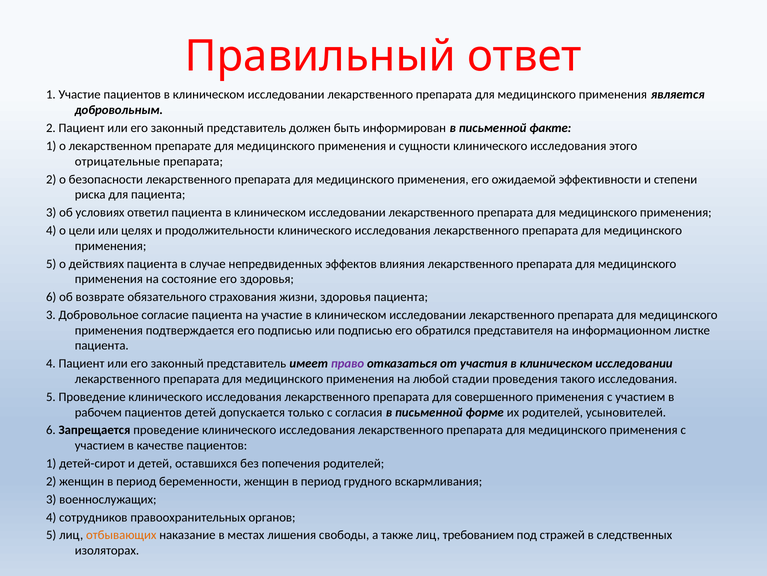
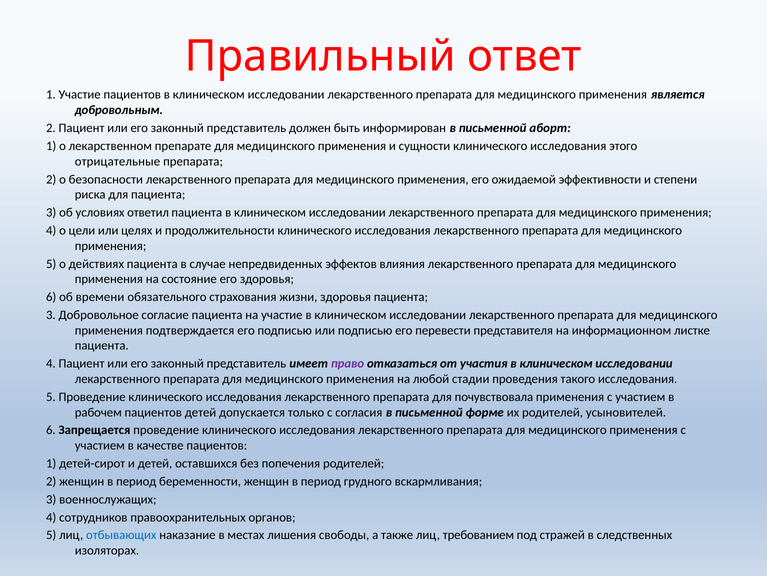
факте: факте -> аборт (550, 128)
возврате: возврате -> времени (100, 297)
обратился: обратился -> перевести (443, 330)
совершенного: совершенного -> почувствовала (494, 396)
отбывающих colour: orange -> blue (121, 535)
